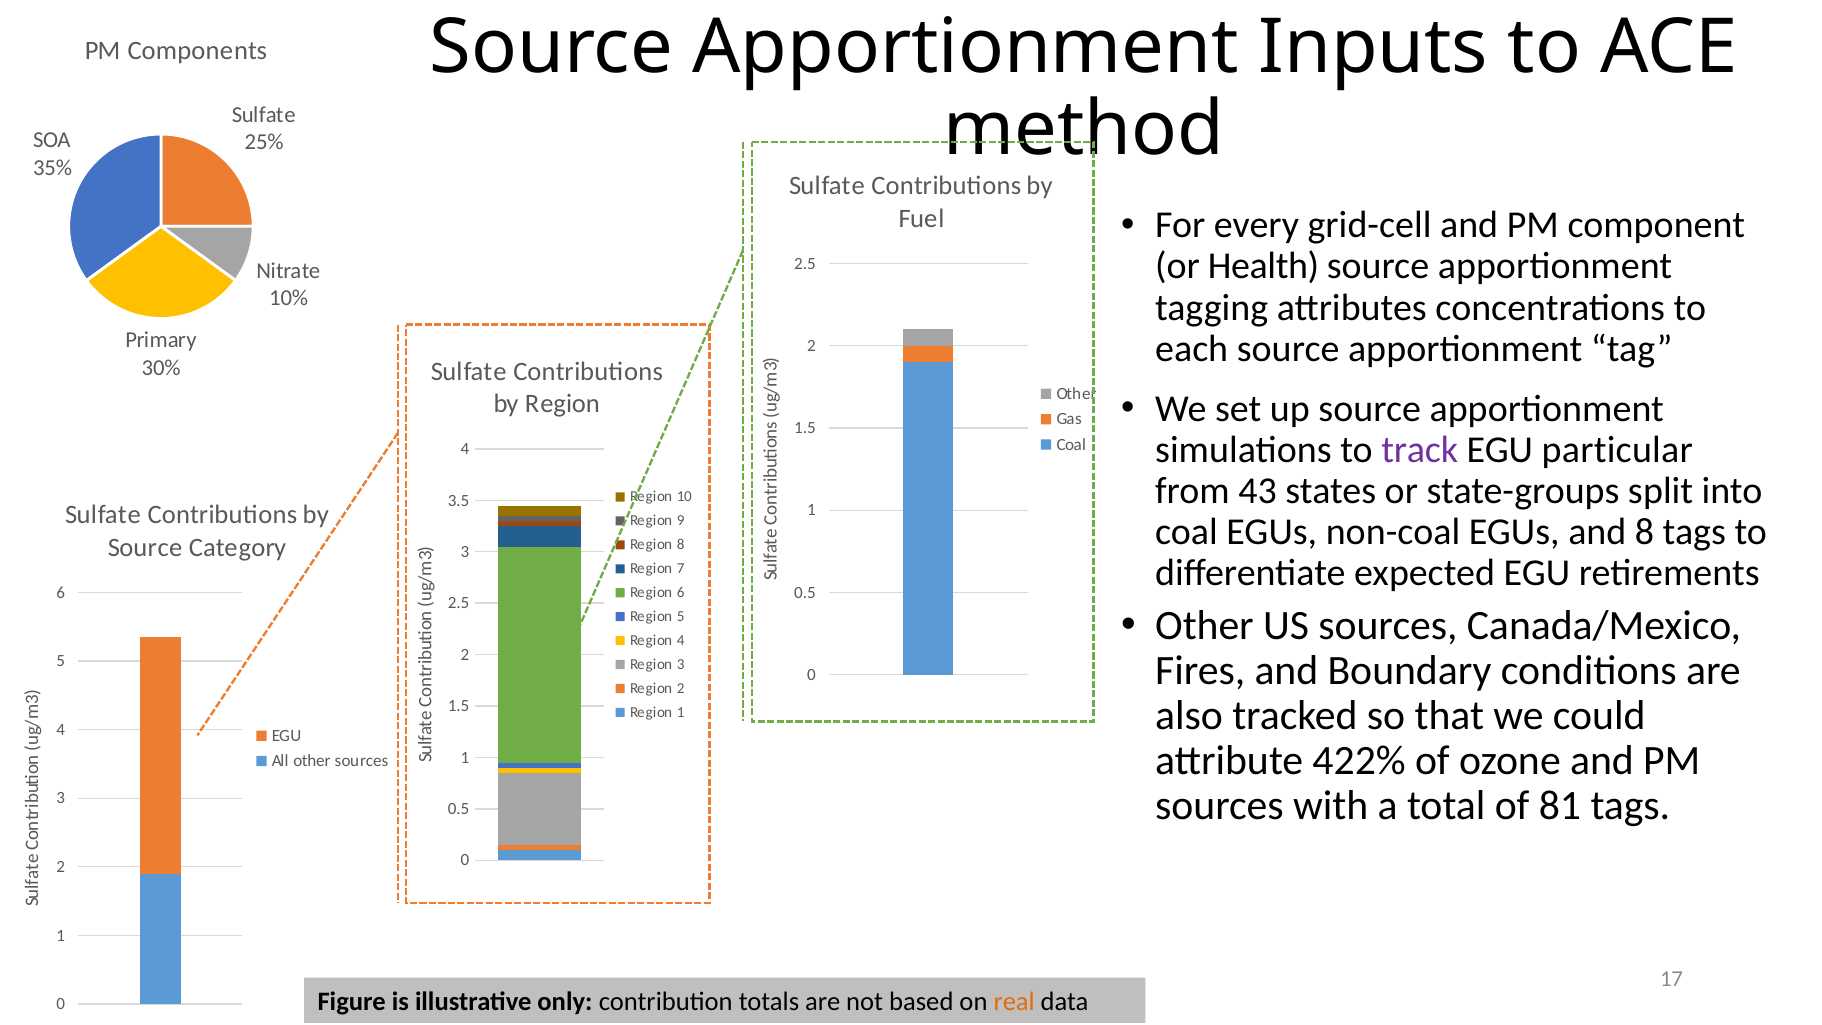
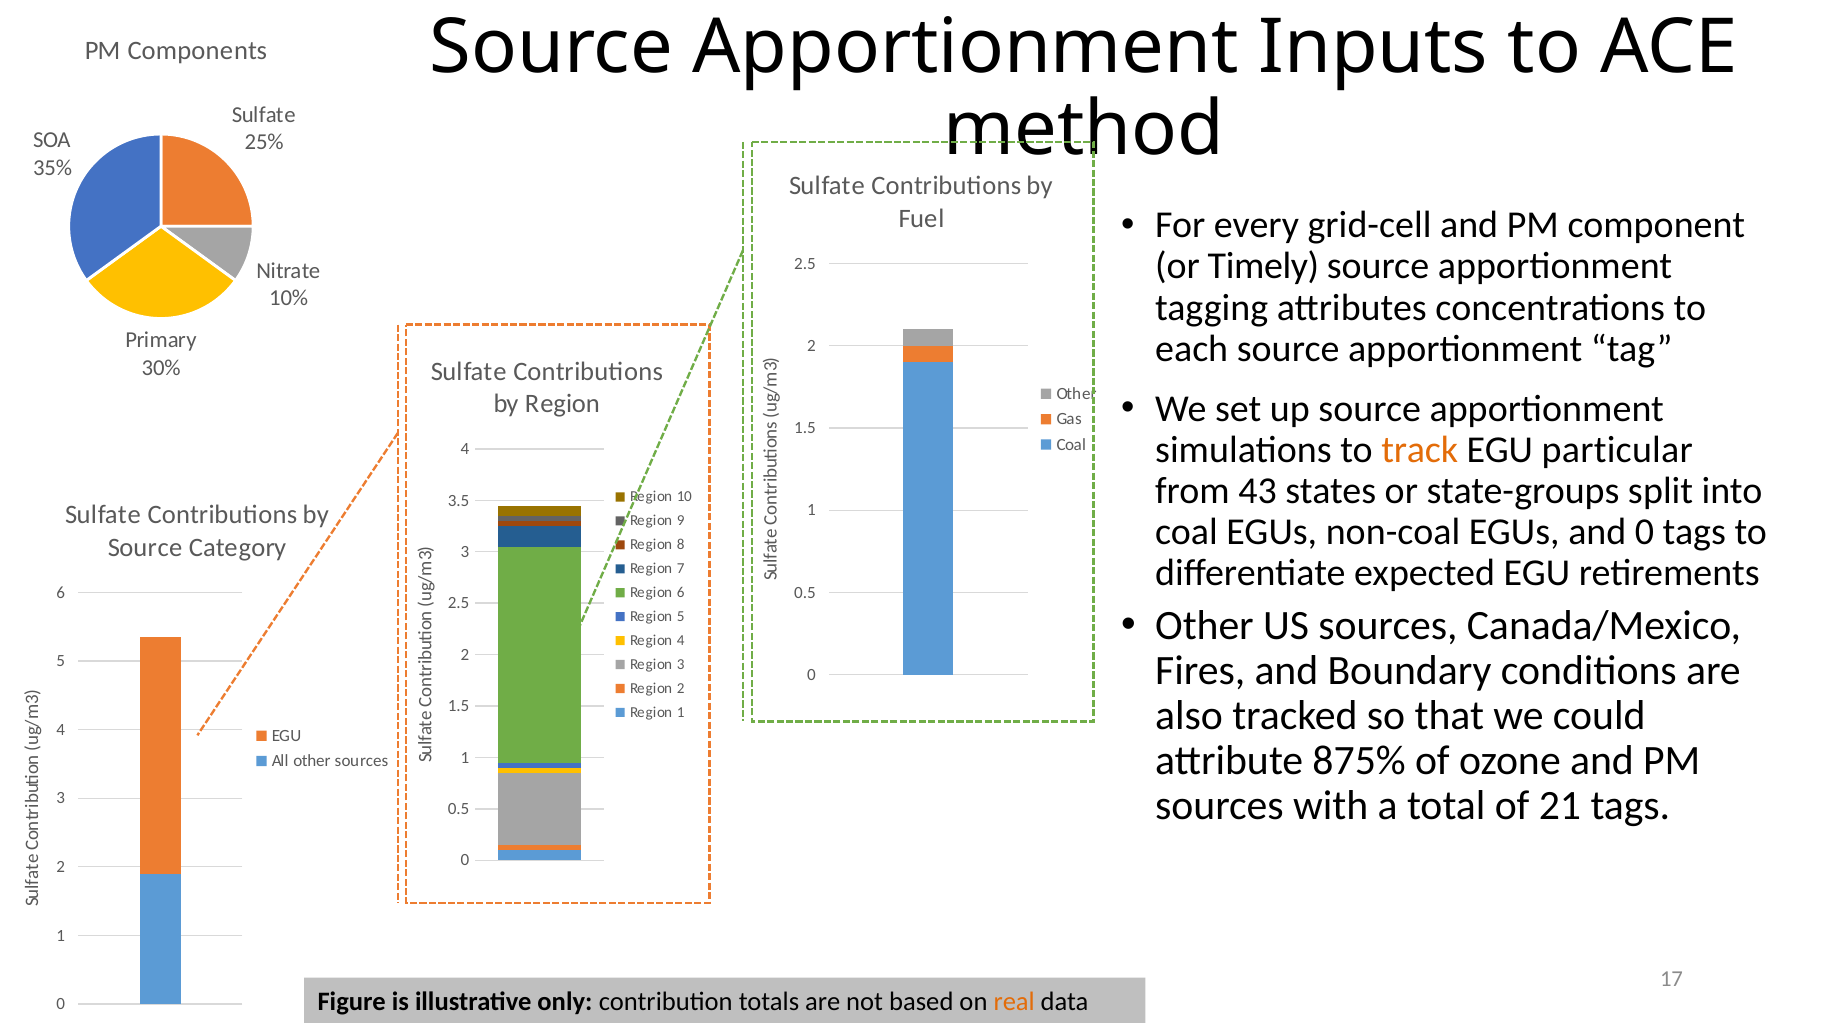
Health: Health -> Timely (1263, 266)
track colour: purple -> orange (1420, 450)
and 8: 8 -> 0 (1645, 532)
422%: 422% -> 875% (1359, 760)
81: 81 -> 21 (1560, 805)
